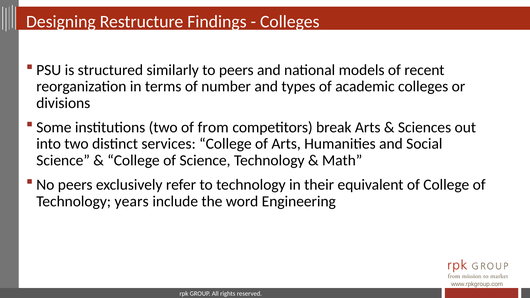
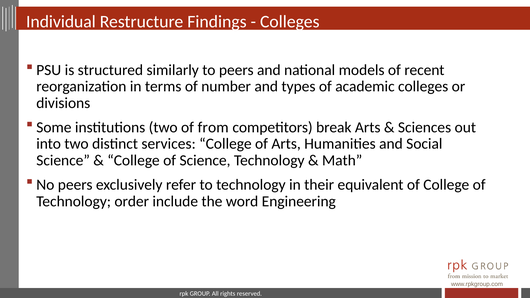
Designing: Designing -> Individual (61, 22)
years: years -> order (132, 201)
